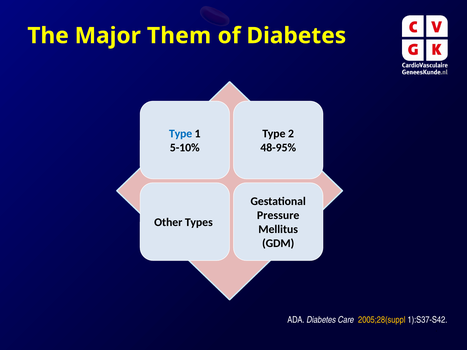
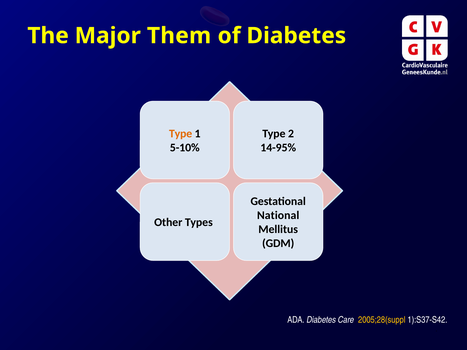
Type colour: blue -> orange (181, 134)
48-95%: 48-95% -> 14-95% (278, 148)
Pressure: Pressure -> National (278, 216)
